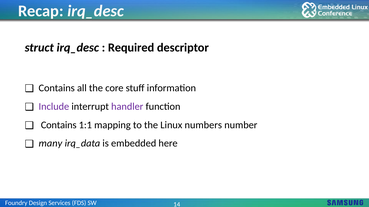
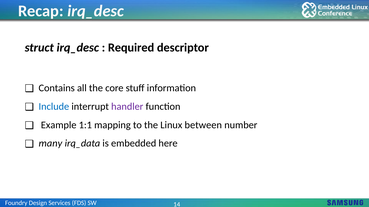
Include colour: purple -> blue (54, 107)
Contains: Contains -> Example (59, 125)
numbers: numbers -> between (203, 125)
